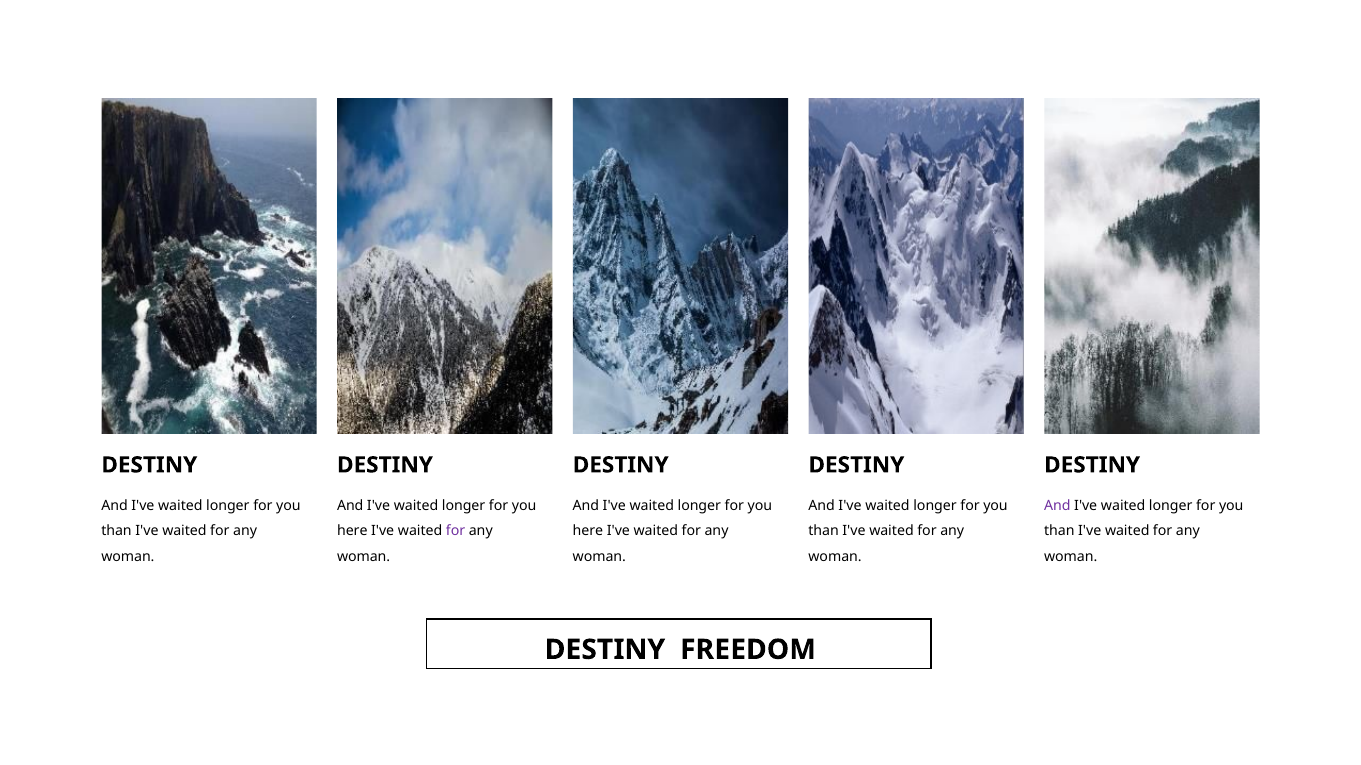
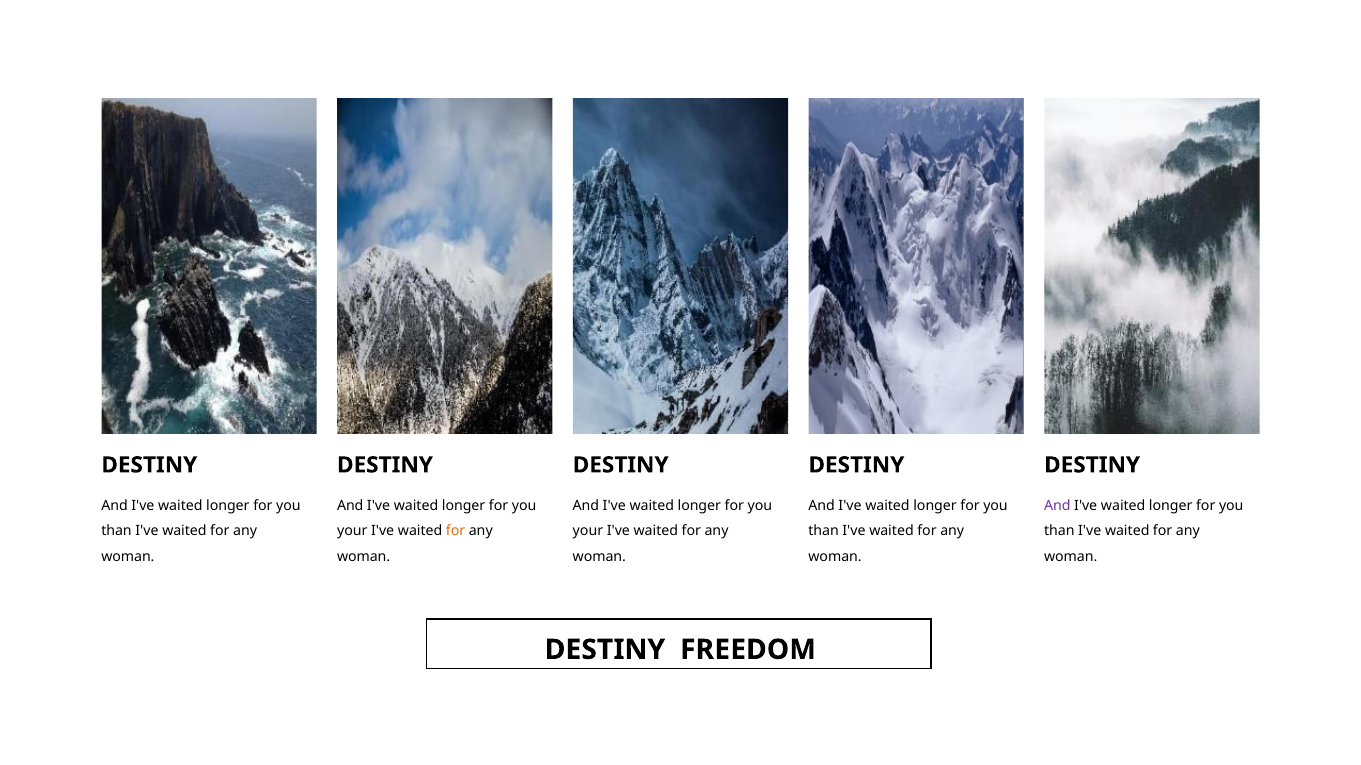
here: here -> your (352, 531)
for colour: purple -> orange (456, 531)
here: here -> your (588, 531)
